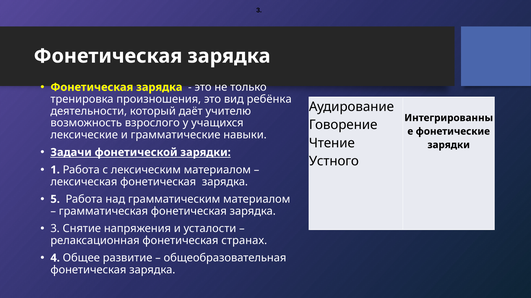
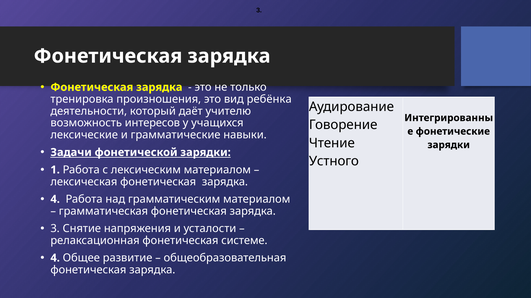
взрослого: взрослого -> интересов (152, 123)
5: 5 -> 4 (55, 200)
странах: странах -> системе (244, 241)
